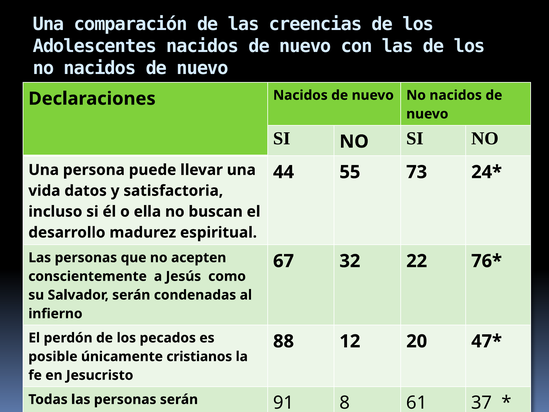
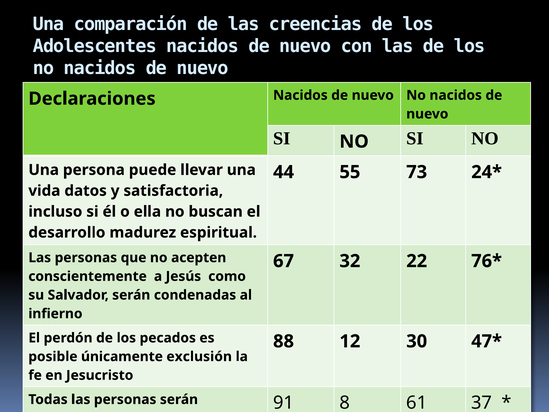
20: 20 -> 30 (417, 341)
cristianos: cristianos -> exclusión (199, 356)
